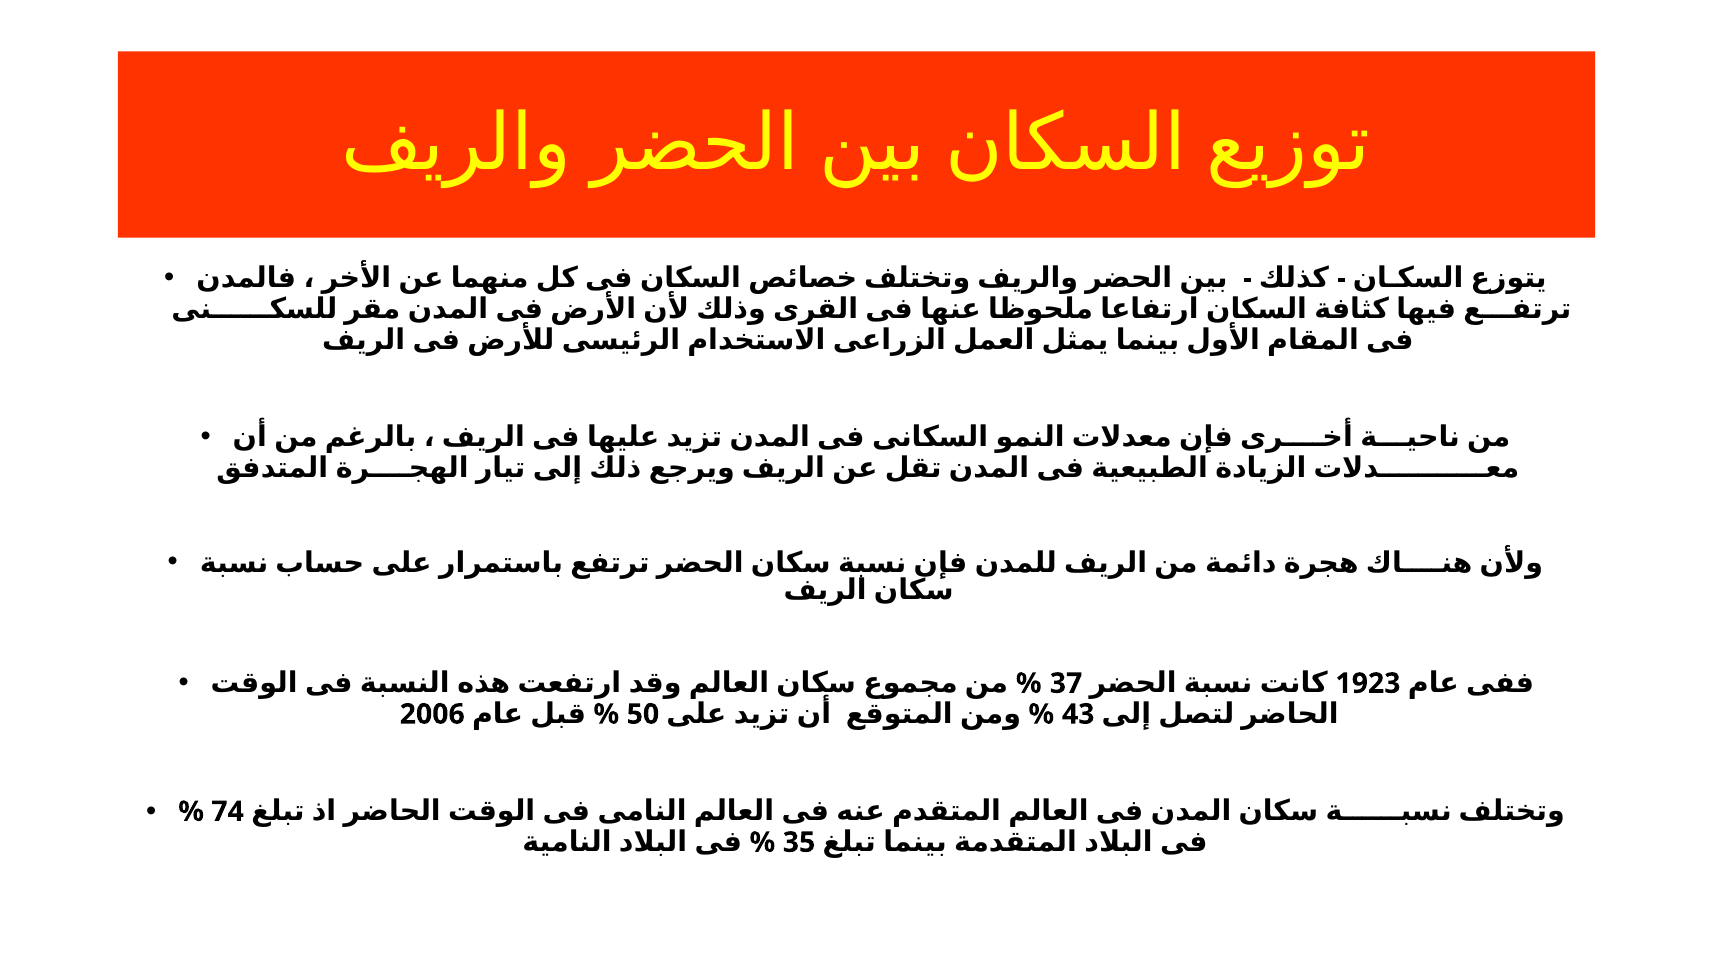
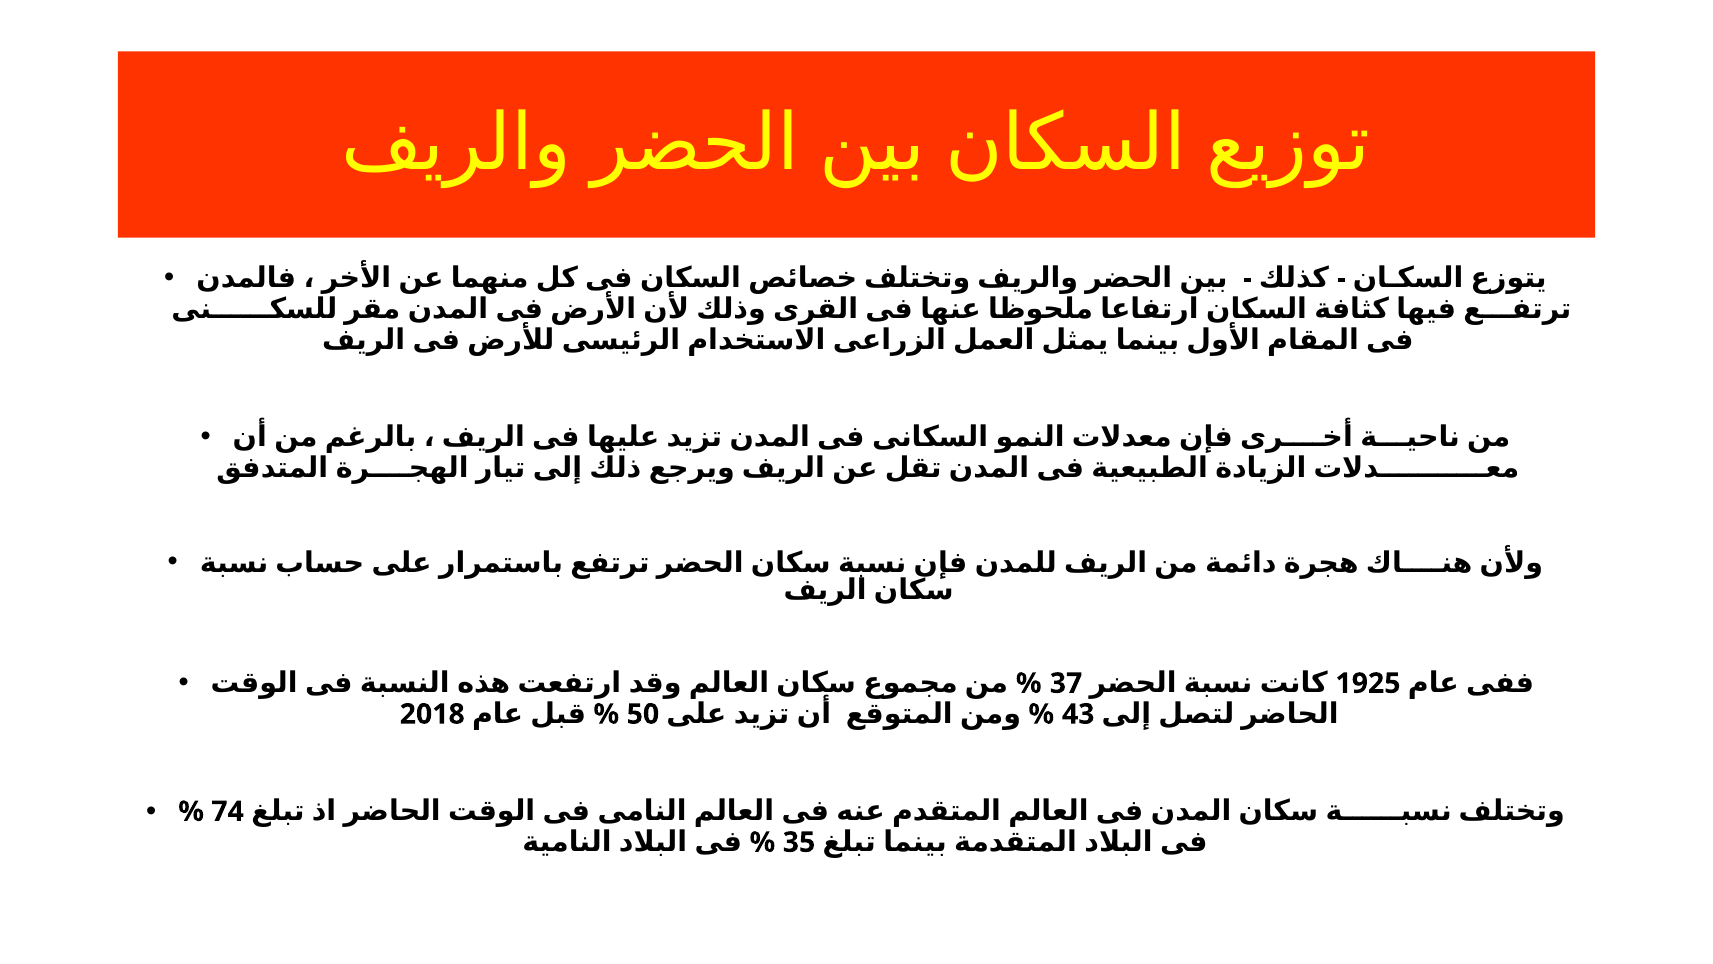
1923: 1923 -> 1925 (1368, 683)
2006: 2006 -> 2018 (432, 714)
